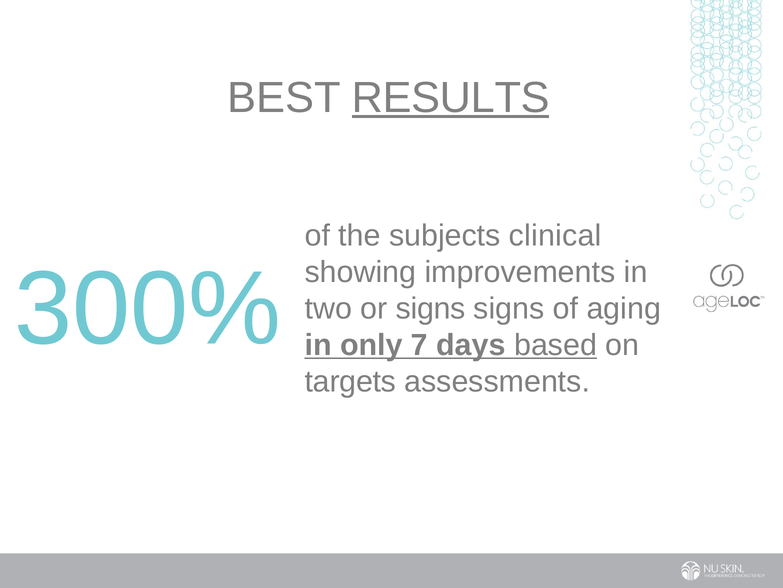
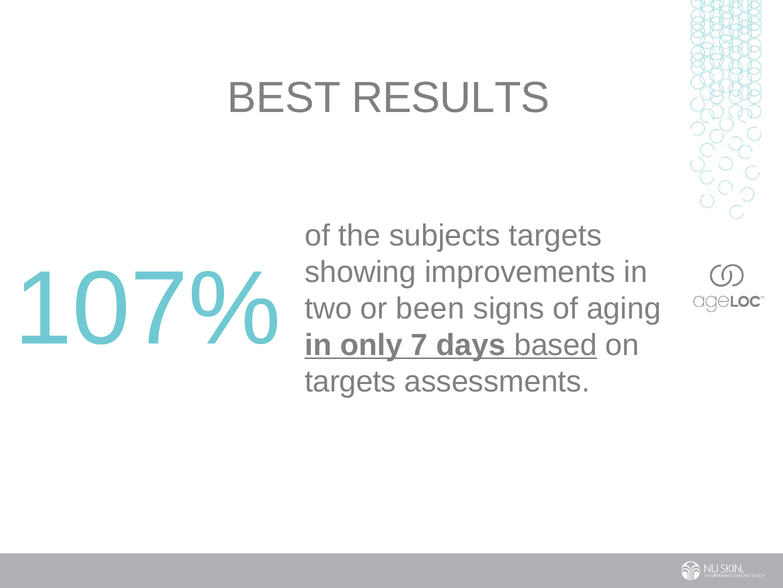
RESULTS underline: present -> none (451, 98)
subjects clinical: clinical -> targets (555, 235)
300%: 300% -> 107% (148, 309)
or signs: signs -> been (430, 308)
